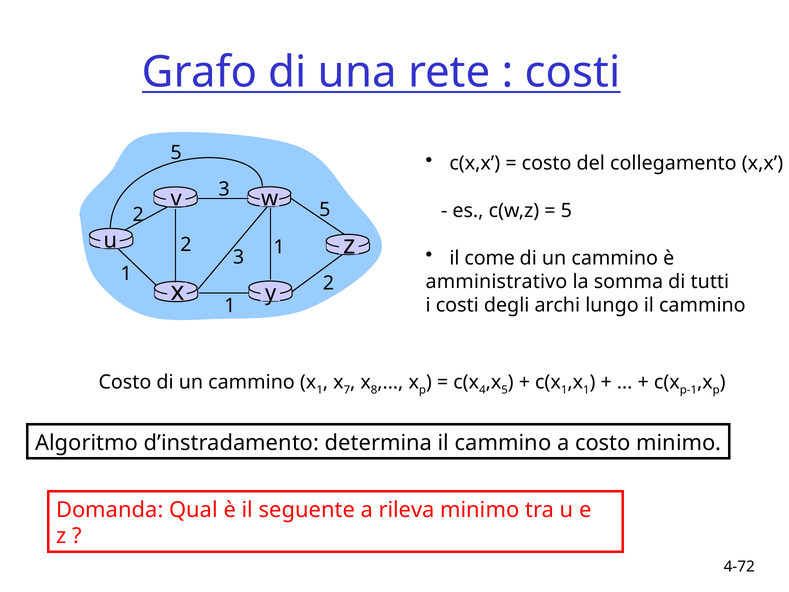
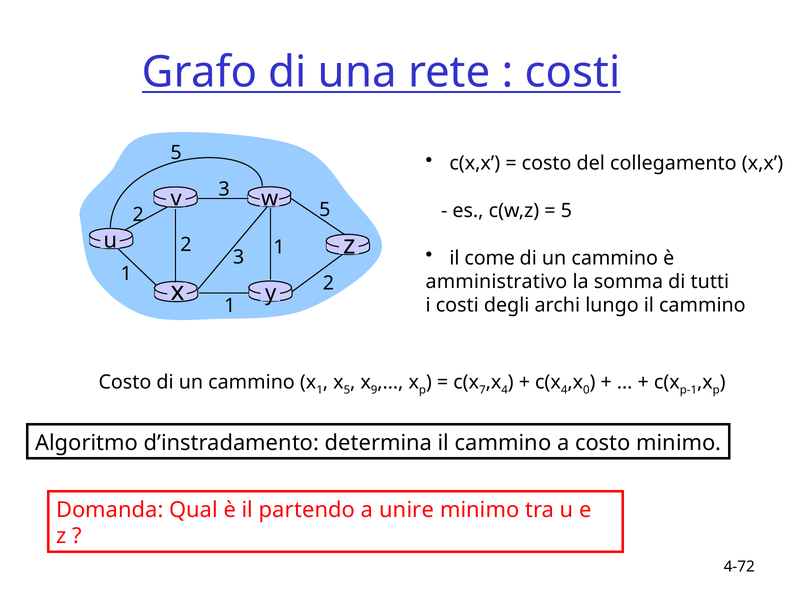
x 7: 7 -> 5 (347, 390)
8: 8 -> 9 (374, 390)
4: 4 -> 7 (482, 390)
5: 5 -> 4 (505, 390)
1: 1 -> 4 (564, 390)
1: 1 -> 0 (586, 390)
seguente: seguente -> partendo (307, 510)
rileva: rileva -> unire (407, 510)
